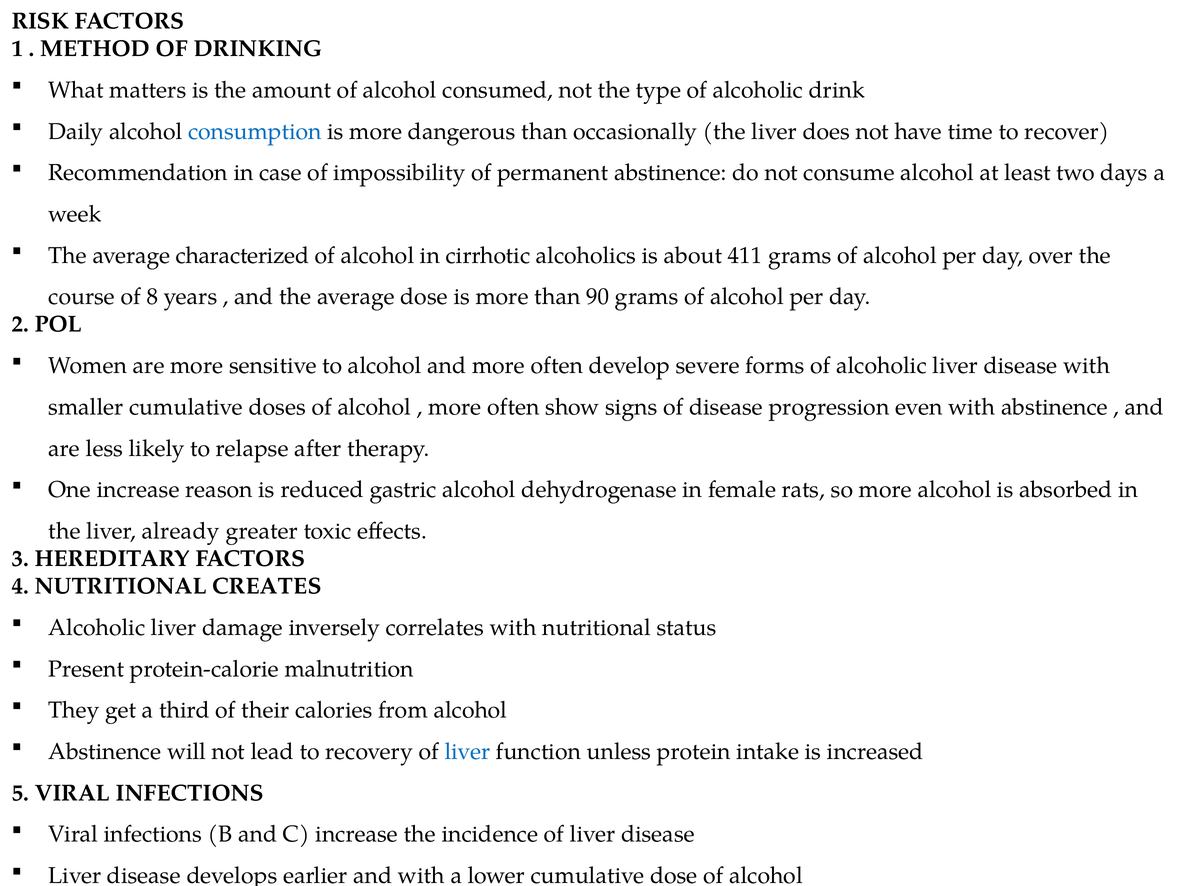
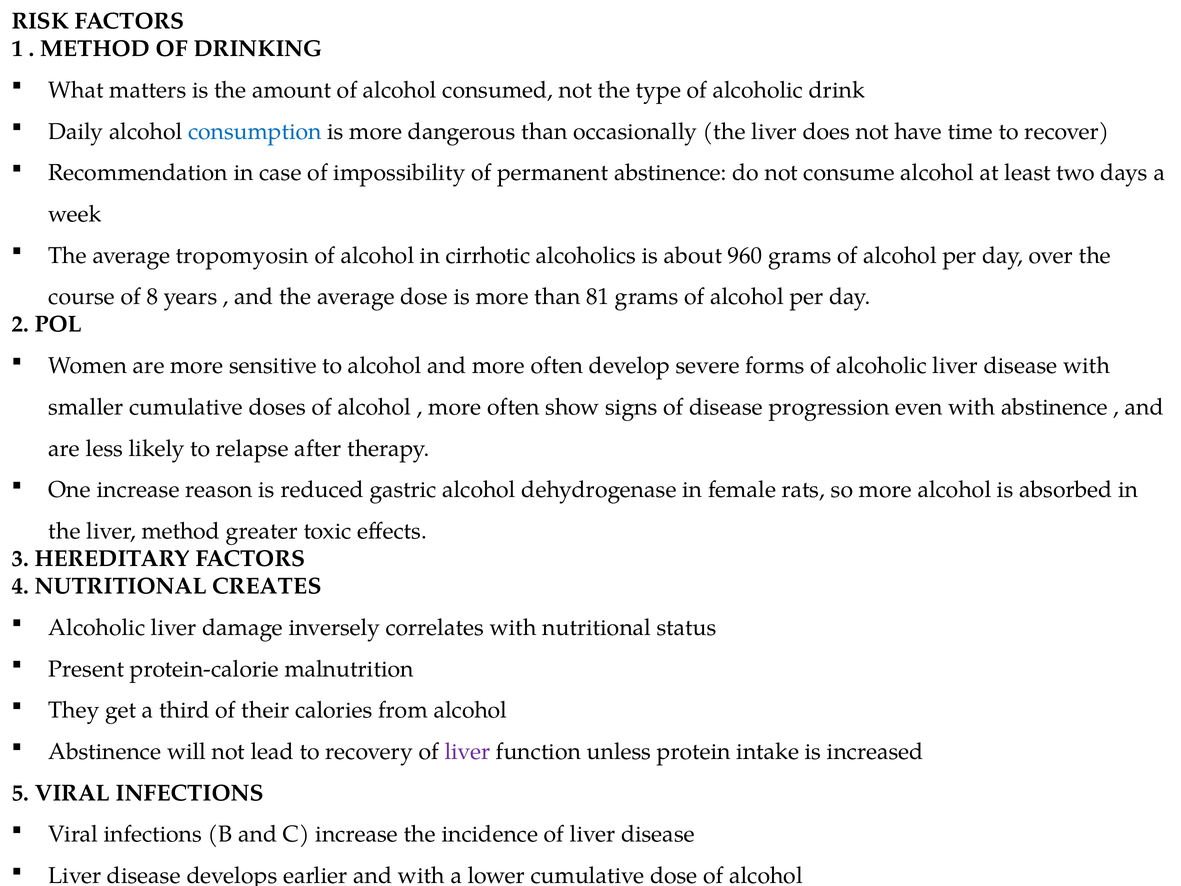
characterized: characterized -> tropomyosin (242, 255)
411: 411 -> 960 (745, 255)
90: 90 -> 81 (598, 297)
liver already: already -> method (181, 531)
liver colour: blue -> purple (467, 751)
